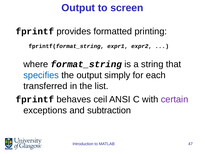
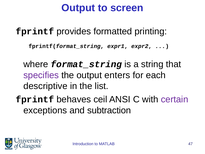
specifies colour: blue -> purple (41, 75)
simply: simply -> enters (117, 75)
transferred: transferred -> descriptive (45, 86)
